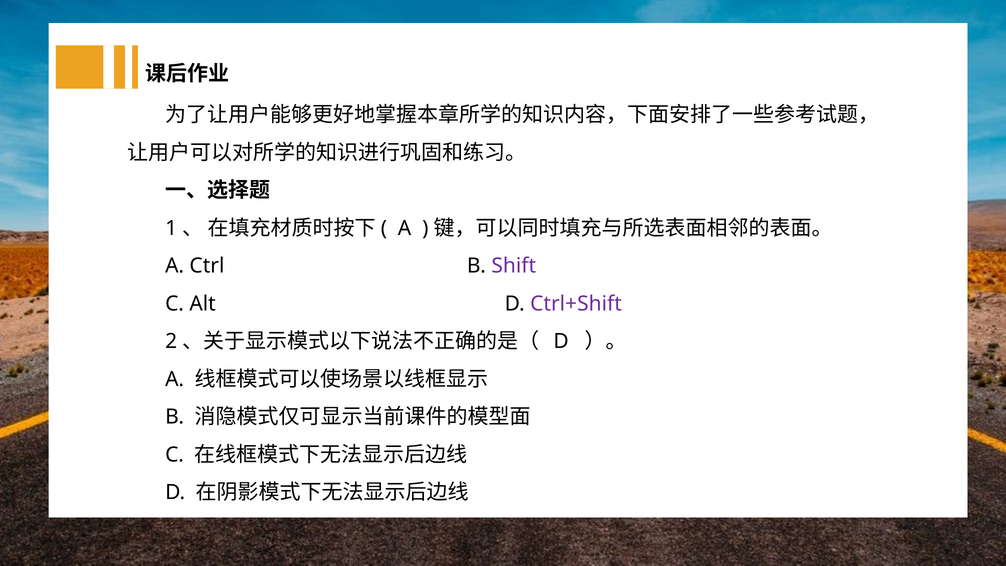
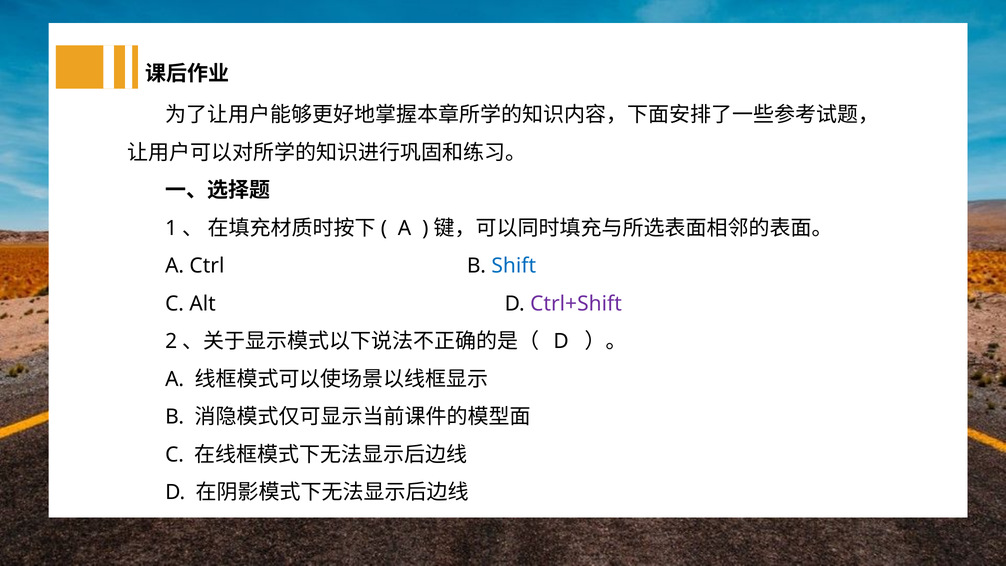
Shift colour: purple -> blue (514, 266)
